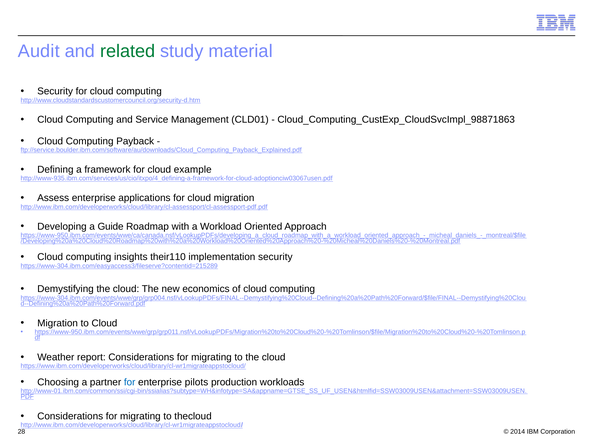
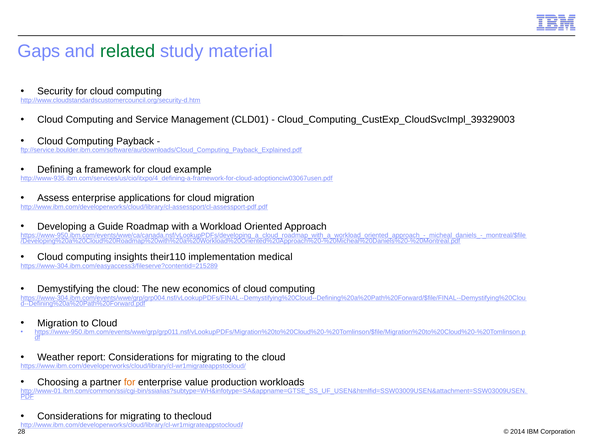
Audit: Audit -> Gaps (39, 51)
Cloud_Computing_CustExp_CloudSvcImpl_98871863: Cloud_Computing_CustExp_CloudSvcImpl_98871863 -> Cloud_Computing_CustExp_CloudSvcImpl_39329003 (396, 120)
implementation security: security -> medical (275, 257)
for colour: blue -> orange (130, 382)
pilots: pilots -> value (197, 382)
